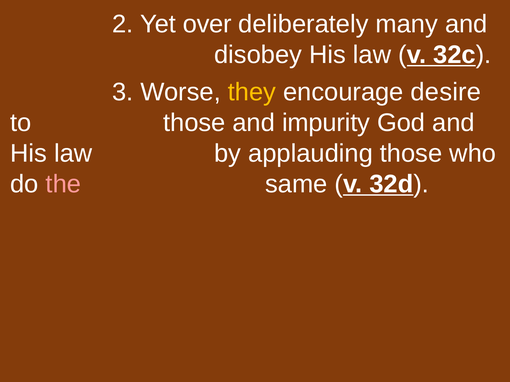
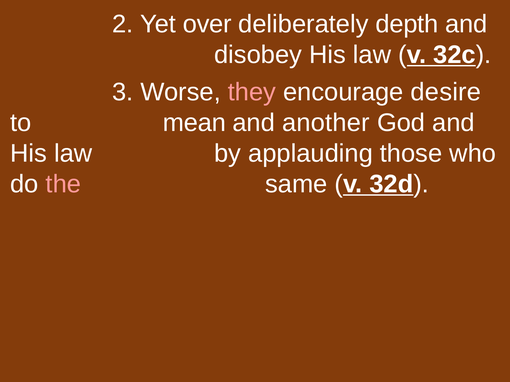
many: many -> depth (407, 24)
they colour: yellow -> pink (252, 92)
to those: those -> mean (194, 123)
impurity: impurity -> another (326, 123)
